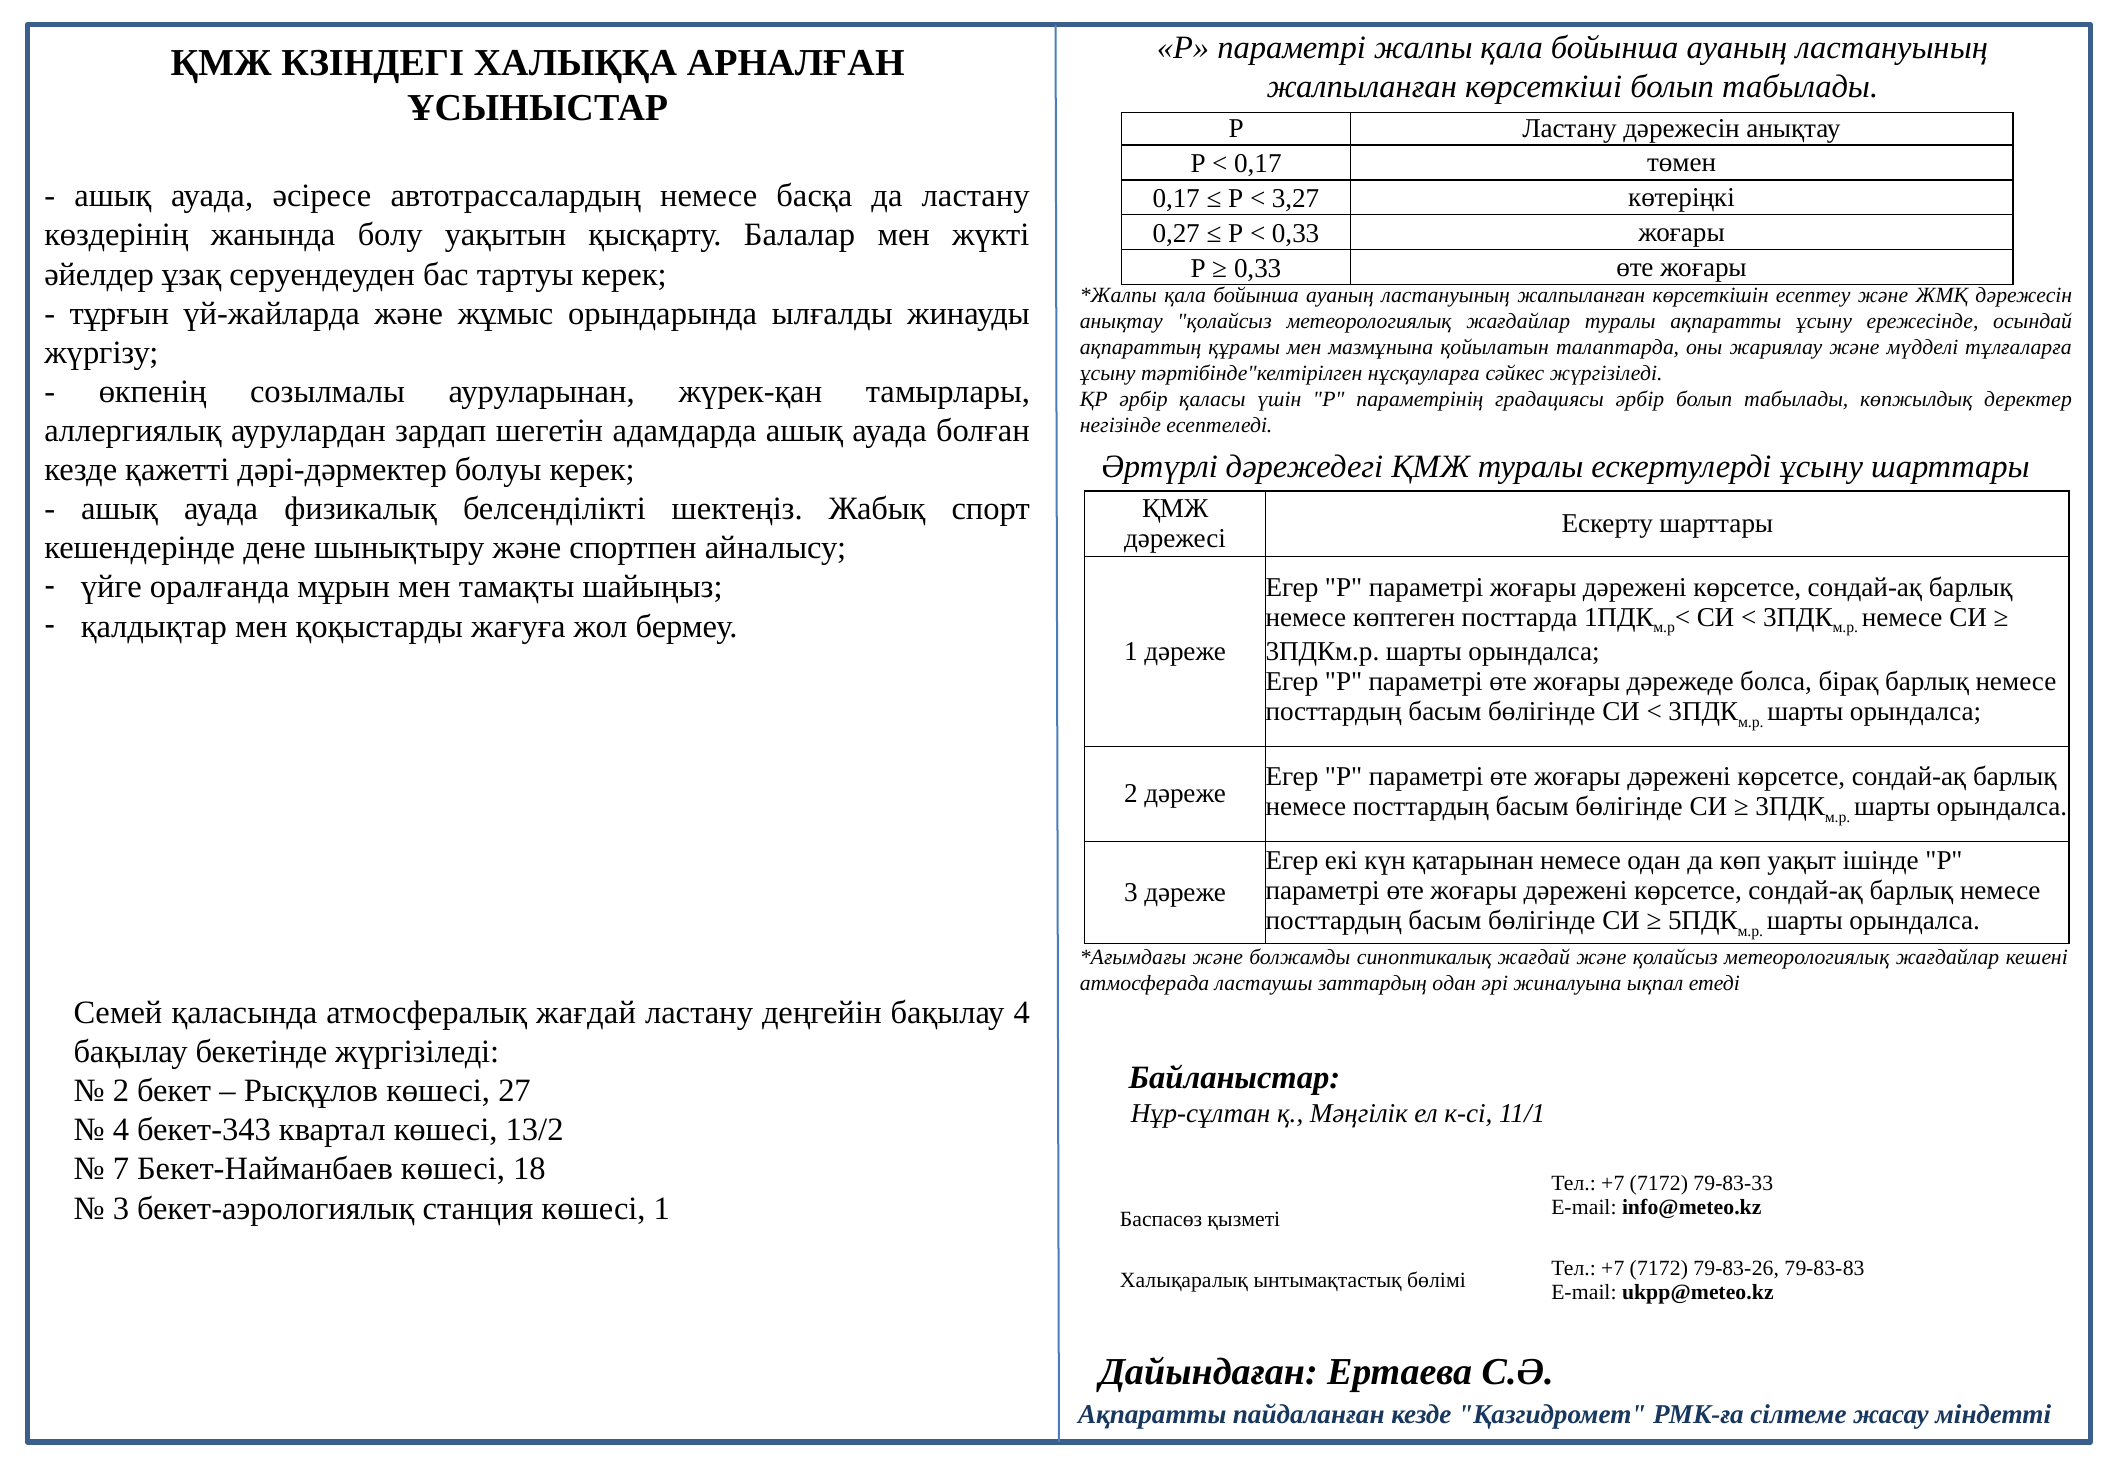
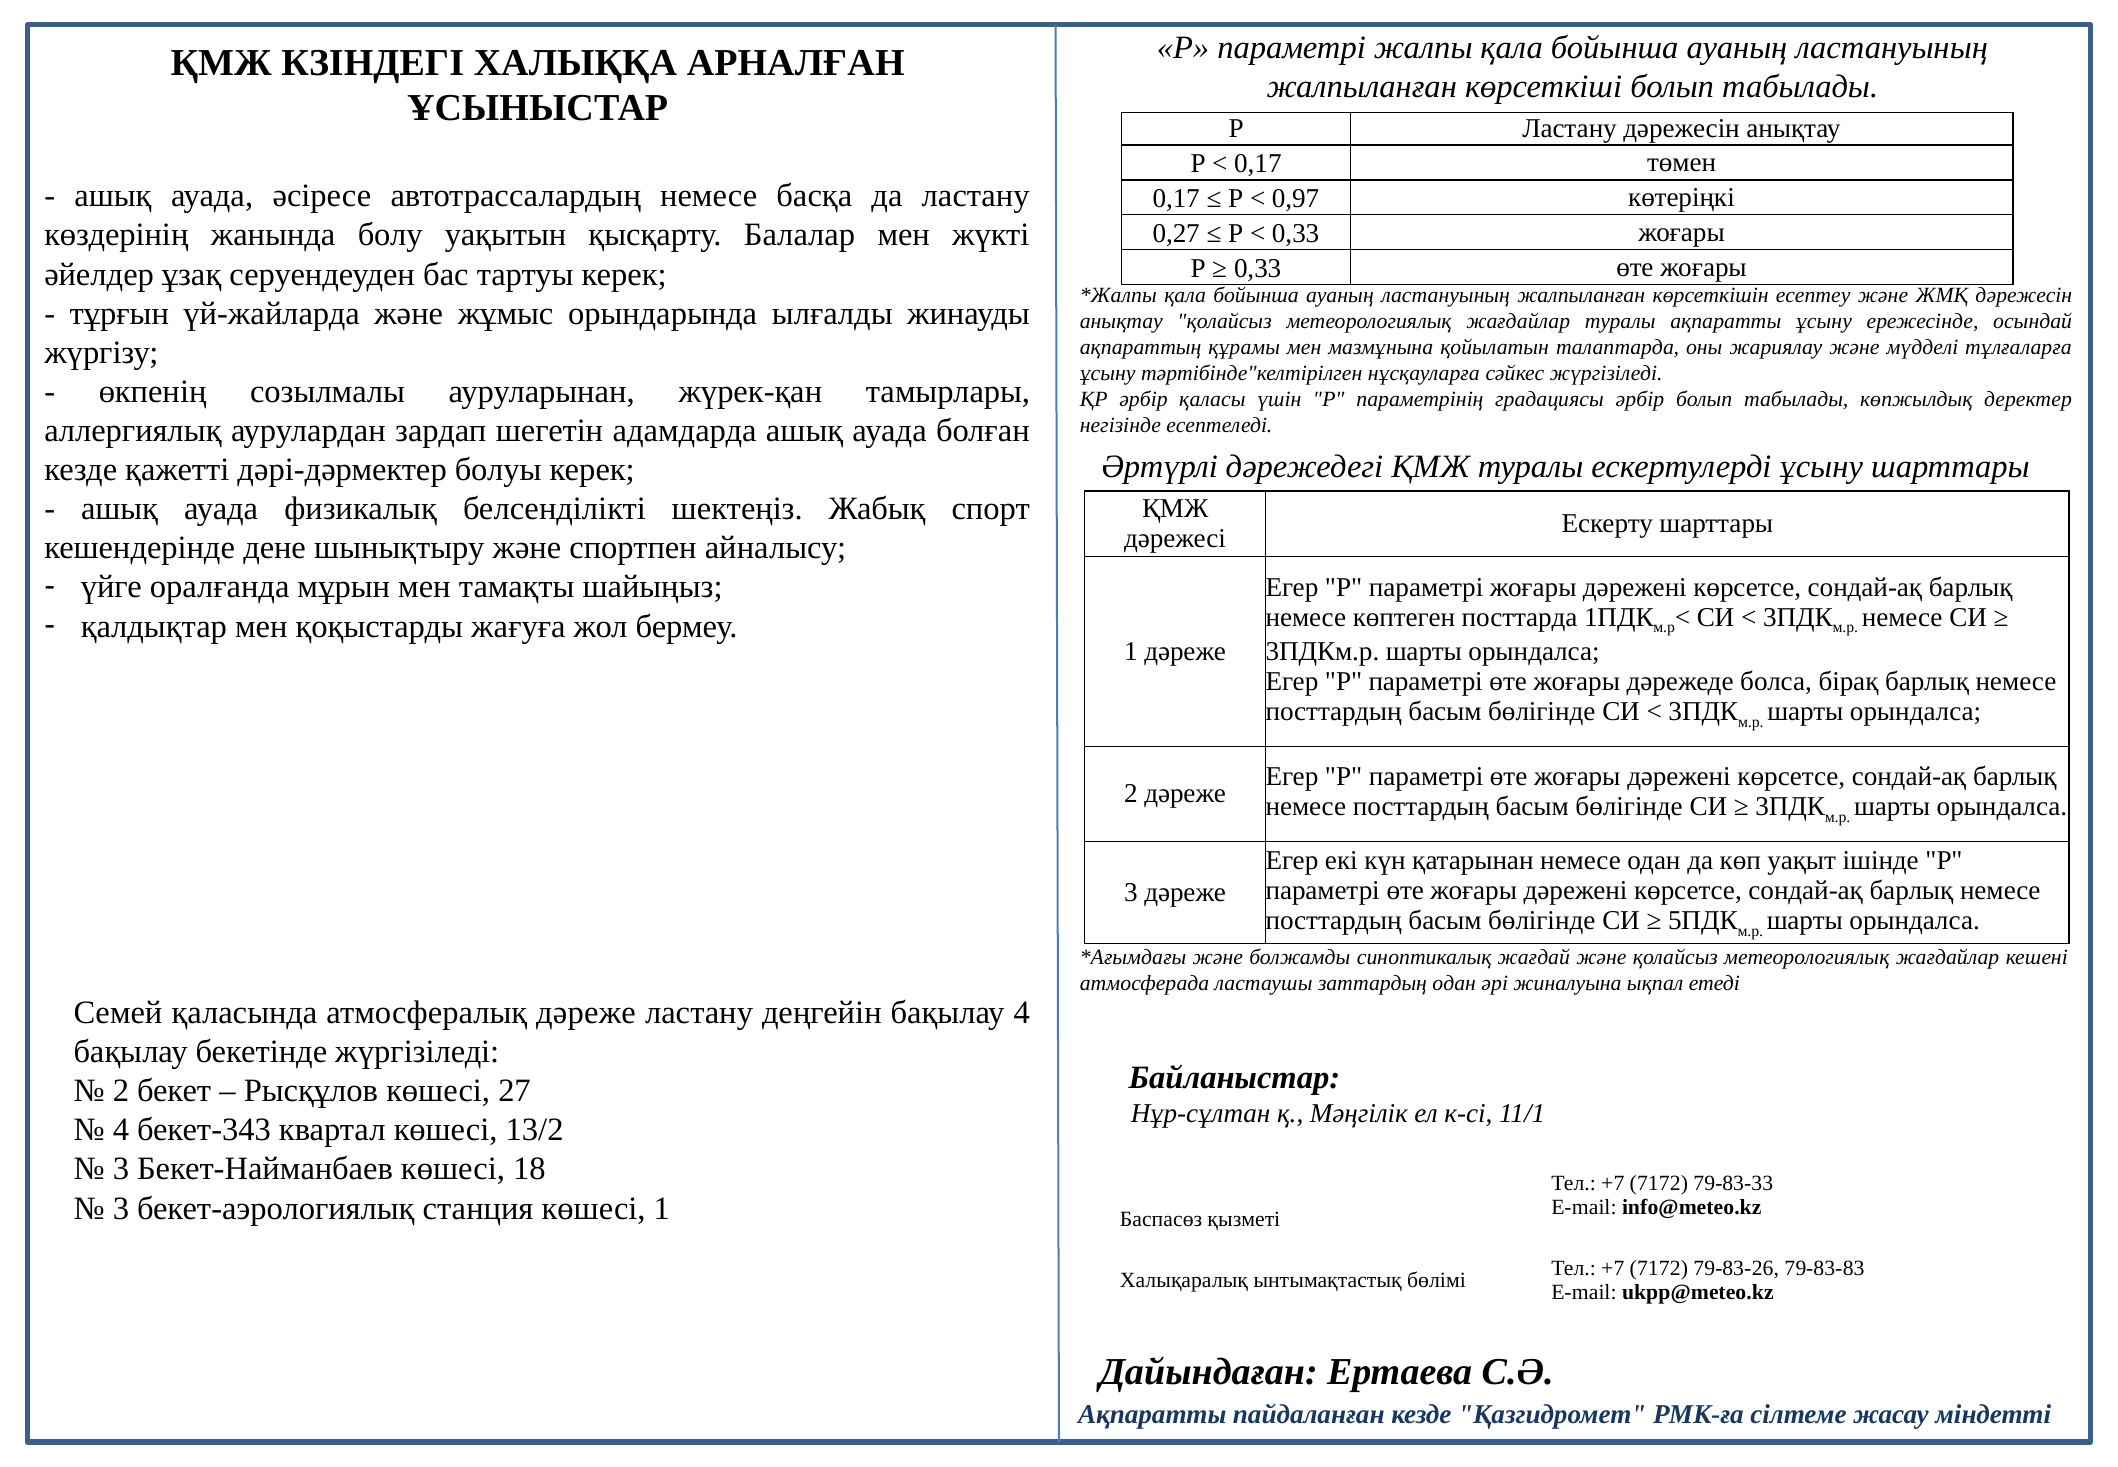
3,27: 3,27 -> 0,97 (1296, 198)
атмосфералық жағдай: жағдай -> дәреже (586, 1012)
7: 7 -> 3 (121, 1169)
